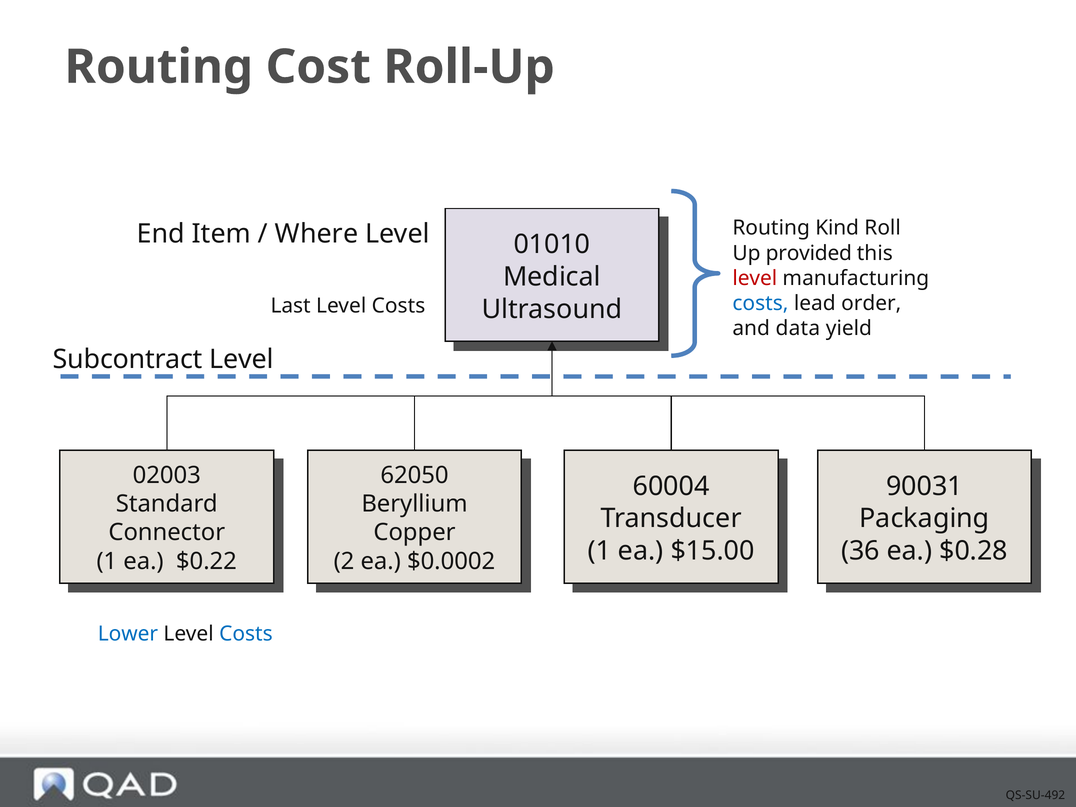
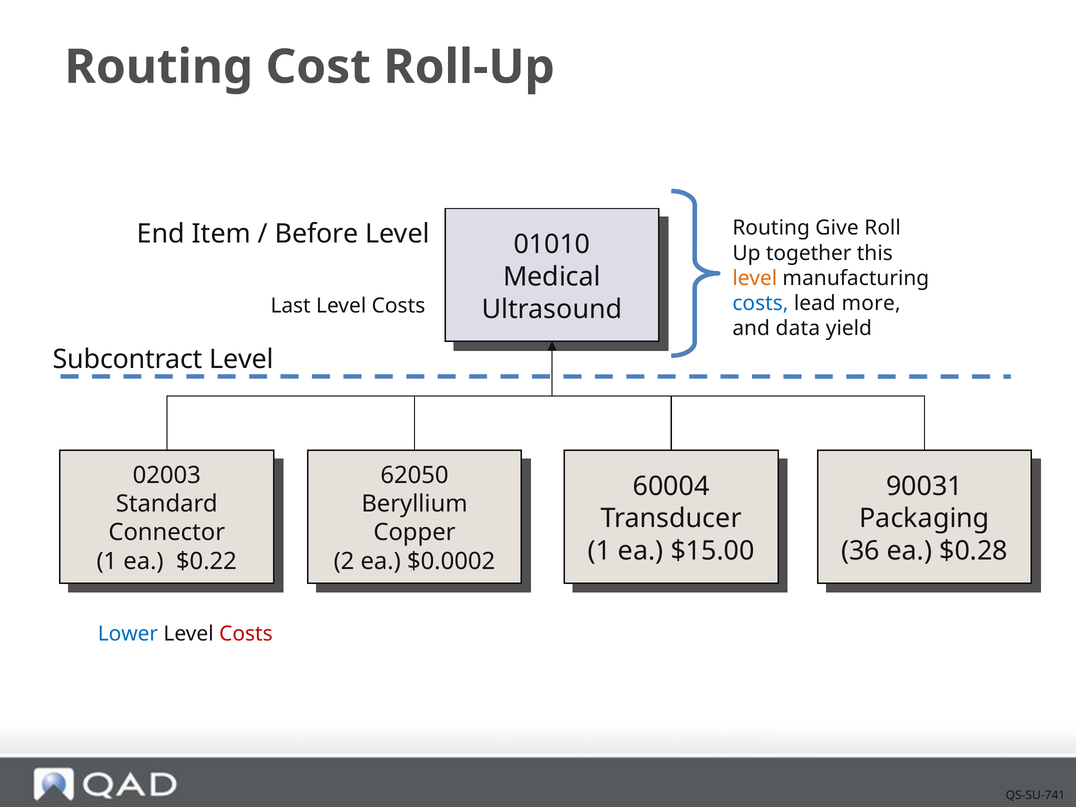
Kind: Kind -> Give (837, 228)
Where: Where -> Before (317, 234)
provided: provided -> together (809, 253)
level colour: red -> orange (755, 278)
order: order -> more (871, 303)
Costs colour: blue -> red (246, 634)
QS-SU-492: QS-SU-492 -> QS-SU-741 (1035, 795)
